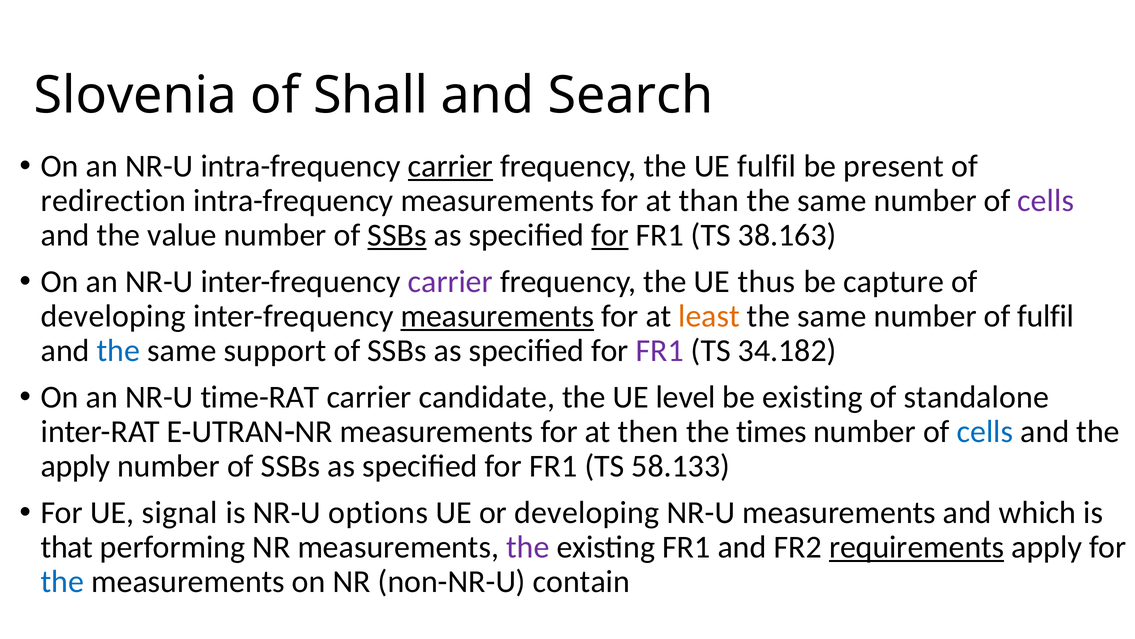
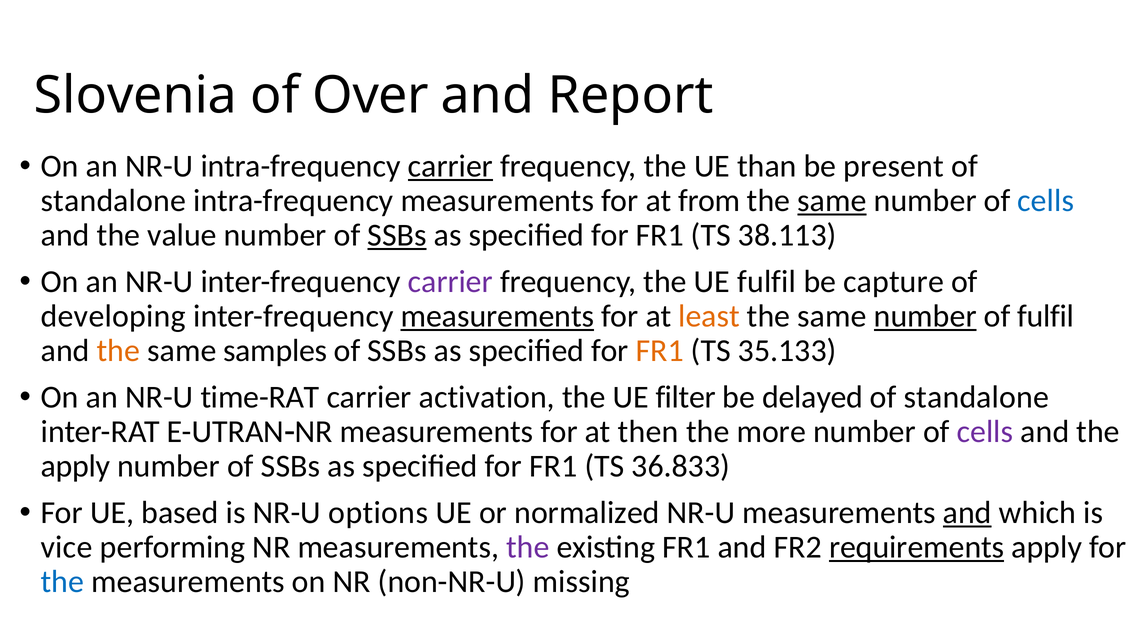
Shall: Shall -> Over (371, 95)
Search: Search -> Report (631, 95)
UE fulfil: fulfil -> than (767, 166)
redirection: redirection -> standalone (113, 200)
than: than -> from (709, 200)
same underline: none -> present (832, 200)
cells colour: purple -> blue (1046, 200)
for underline: present -> none (610, 235)
38.163: 38.163 -> 38.113 (787, 235)
UE thus: thus -> fulfil (767, 281)
number underline: none -> present (925, 316)
the colour: blue -> orange (118, 350)
support: support -> samples (275, 350)
FR1 colour: purple -> orange (660, 350)
34.182: 34.182 -> 35.133 (787, 350)
candidate: candidate -> activation (487, 397)
level: level -> filter (686, 397)
be existing: existing -> delayed (813, 397)
times: times -> more (771, 431)
cells colour: blue -> purple (985, 431)
58.133: 58.133 -> 36.833 (681, 466)
signal: signal -> based (180, 512)
or developing: developing -> normalized (587, 512)
and underline: none -> present (967, 512)
that: that -> vice (67, 547)
contain: contain -> missing (581, 581)
